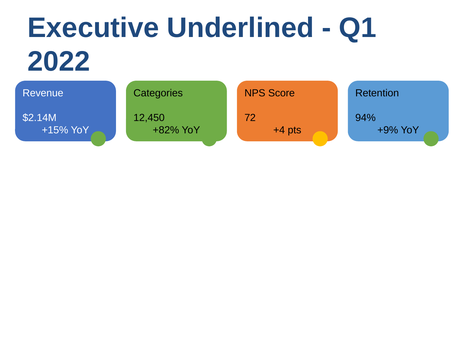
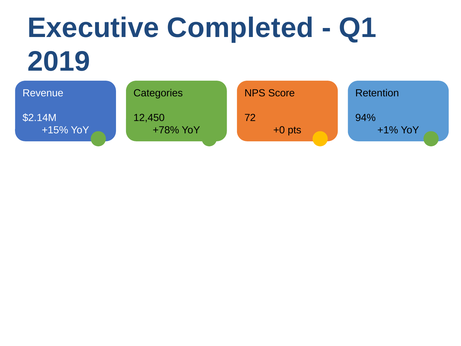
Underlined: Underlined -> Completed (240, 28)
2022: 2022 -> 2019 (59, 62)
+82%: +82% -> +78% (166, 130)
+4: +4 -> +0 (279, 130)
+9%: +9% -> +1% (388, 130)
